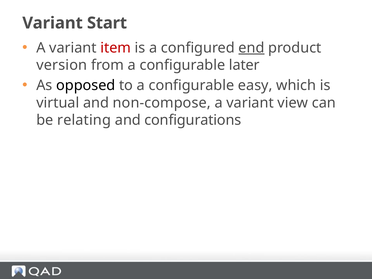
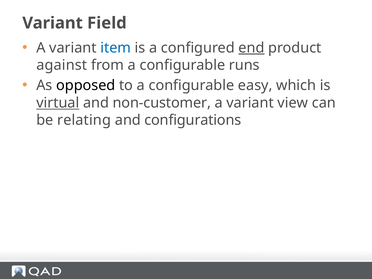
Start: Start -> Field (107, 23)
item colour: red -> blue (116, 48)
version: version -> against (62, 65)
later: later -> runs (244, 65)
virtual underline: none -> present (58, 103)
non-compose: non-compose -> non-customer (162, 103)
